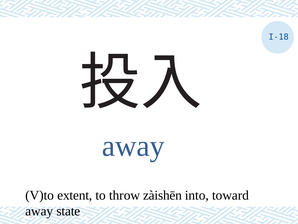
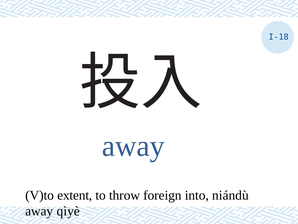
zàishēn: zàishēn -> foreign (162, 195)
toward: toward -> niándù (230, 195)
state: state -> qìyè (68, 211)
